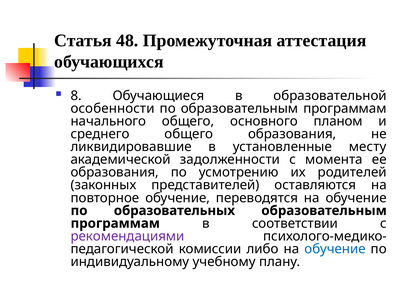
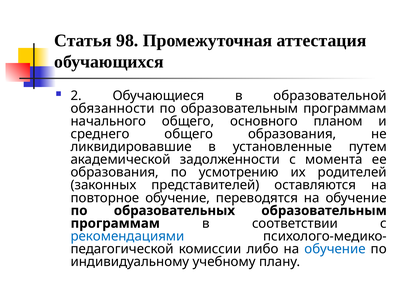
48: 48 -> 98 (127, 40)
8: 8 -> 2 (76, 96)
особенности: особенности -> обязанности (113, 109)
месту: месту -> путем (368, 147)
рекомендациями colour: purple -> blue (127, 236)
